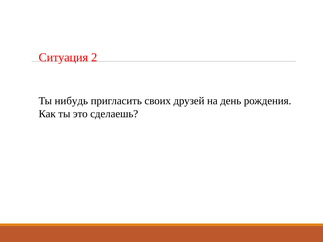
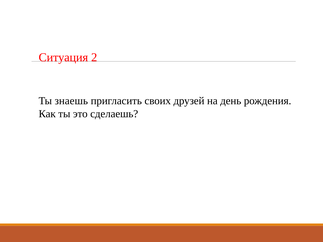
нибудь: нибудь -> знаешь (71, 101)
